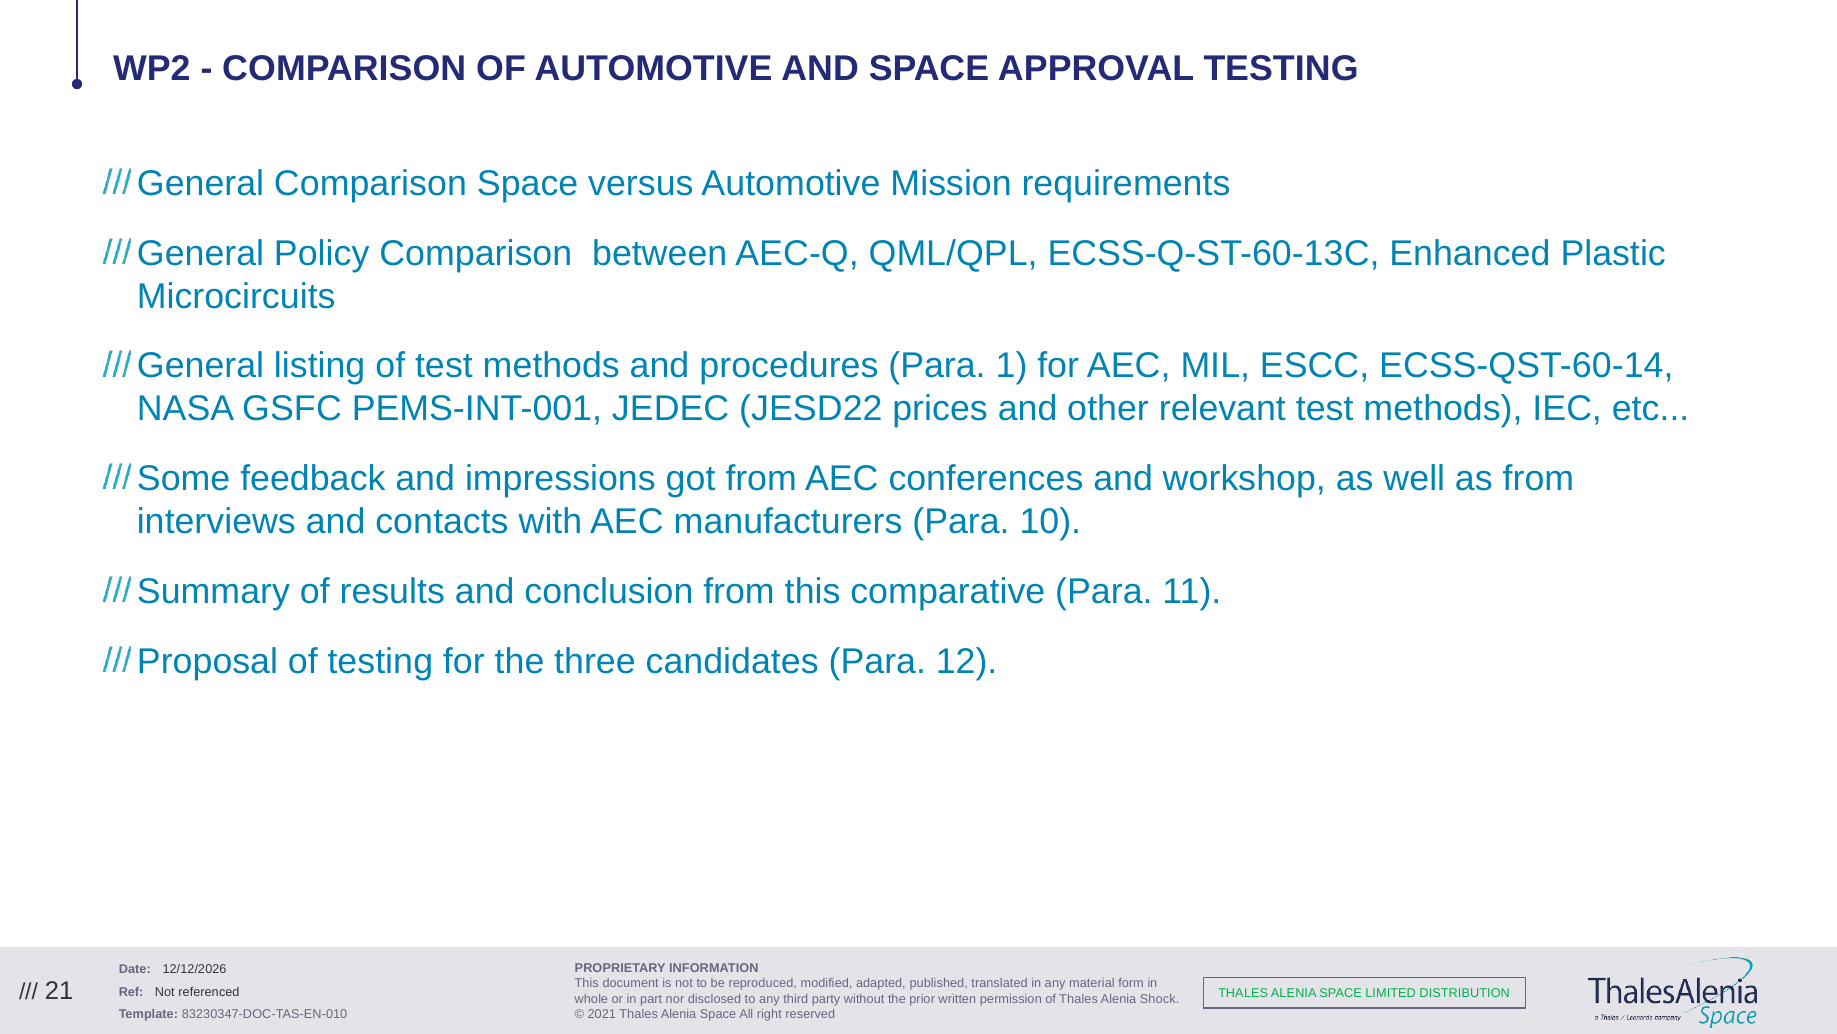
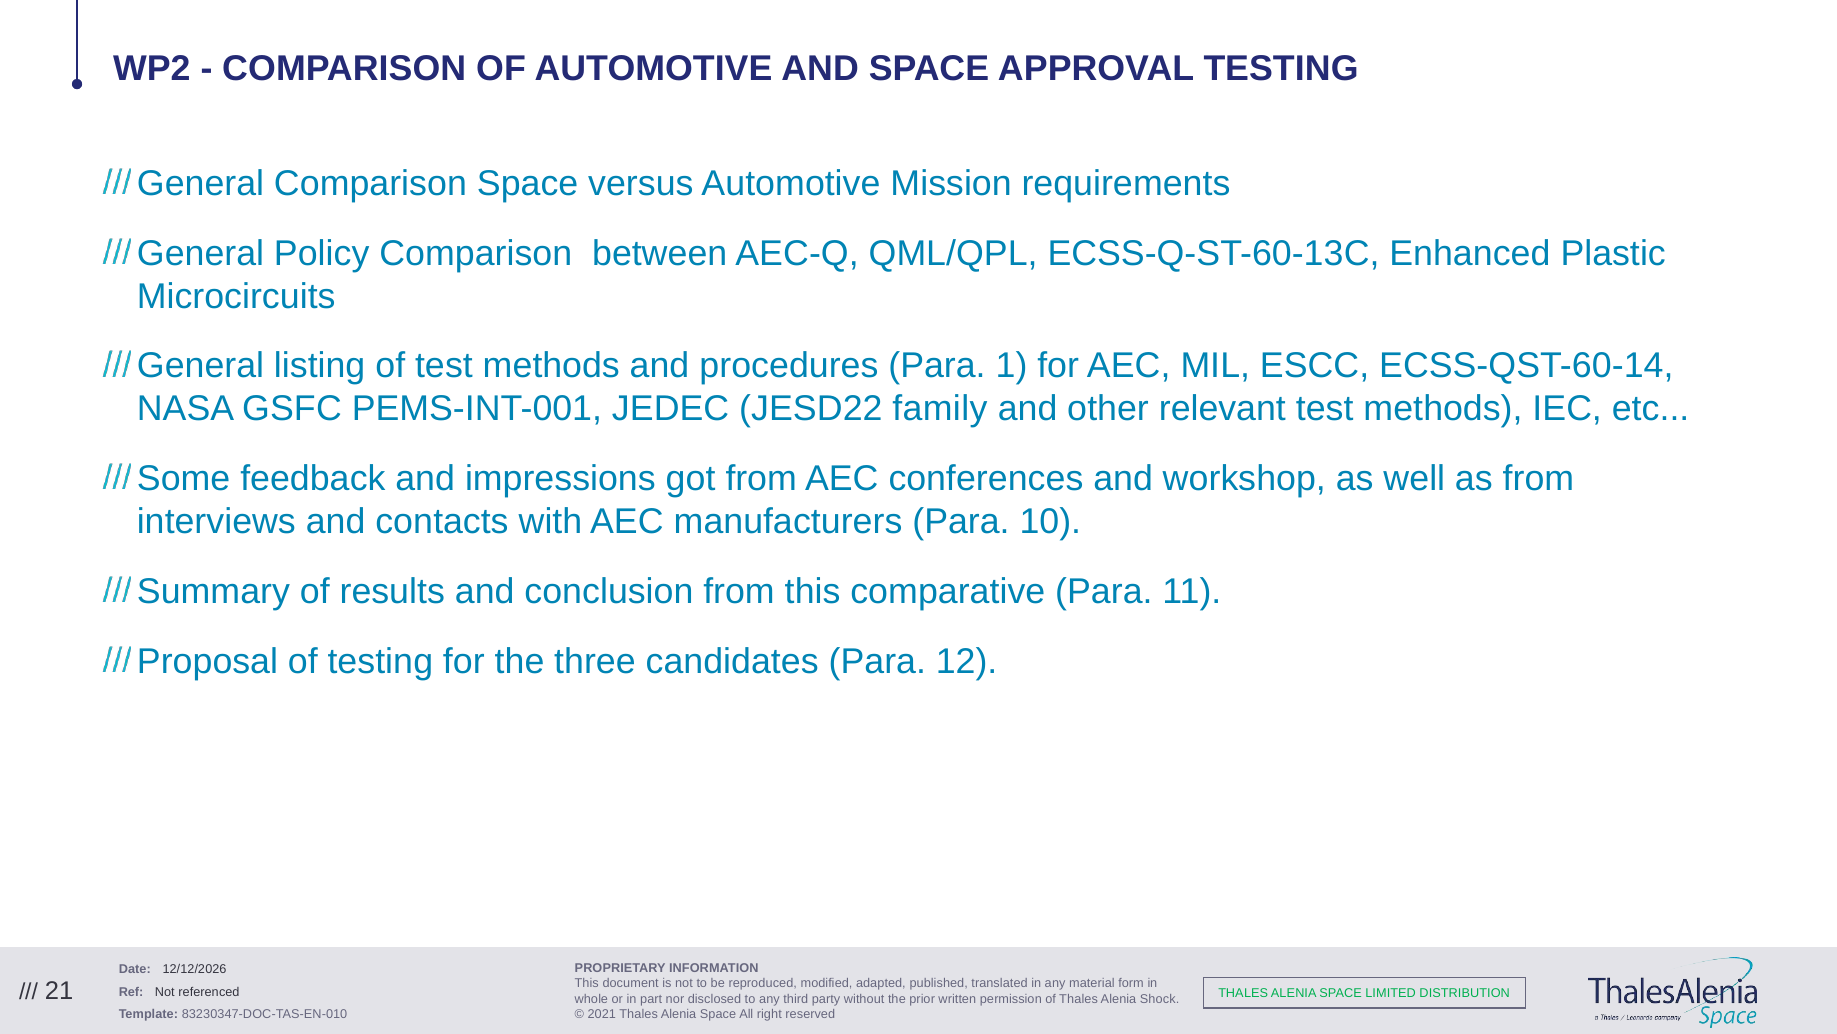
prices: prices -> family (940, 409)
